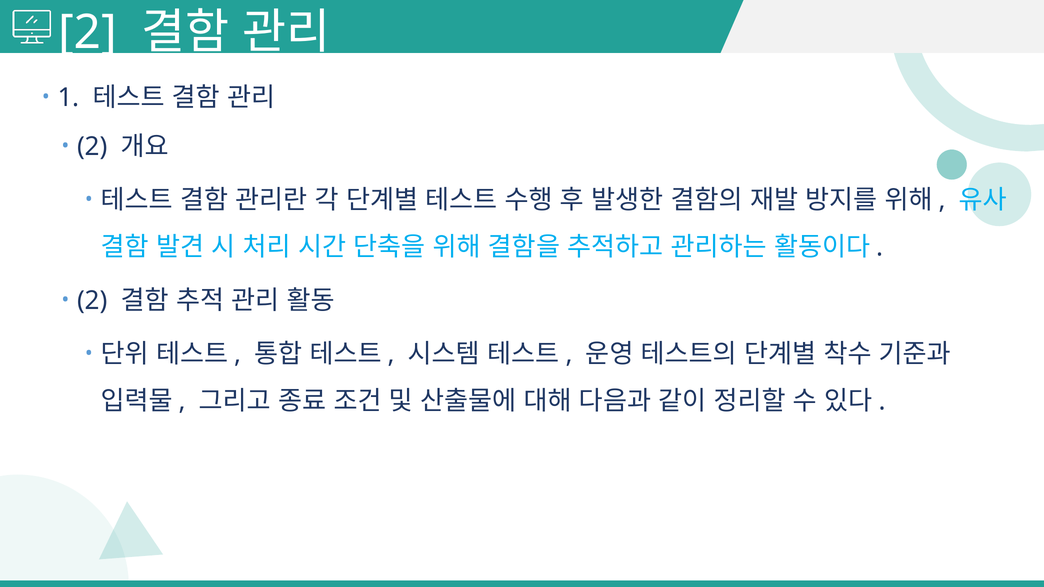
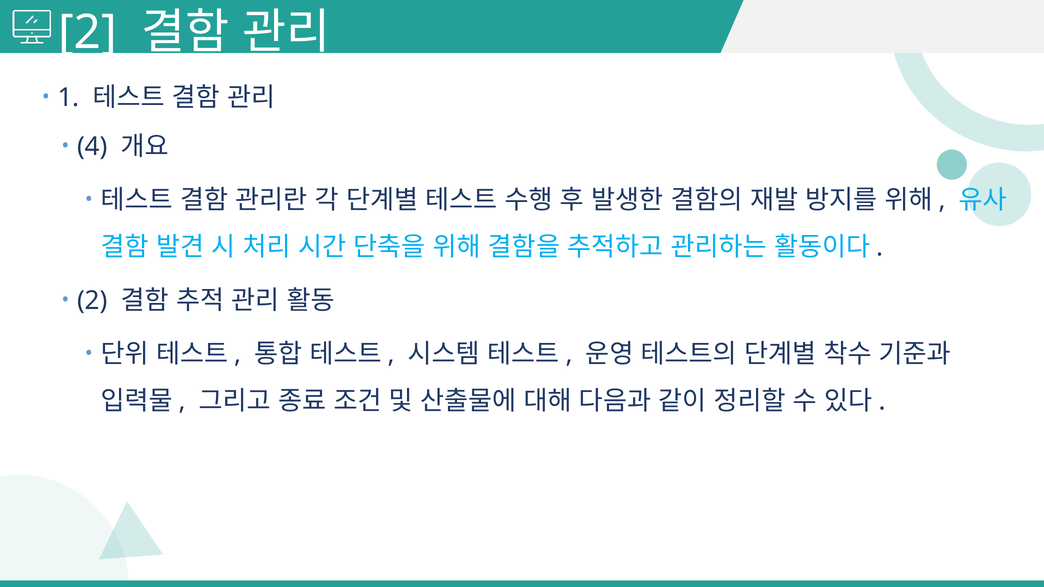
2: 2 -> 4 (92, 147)
